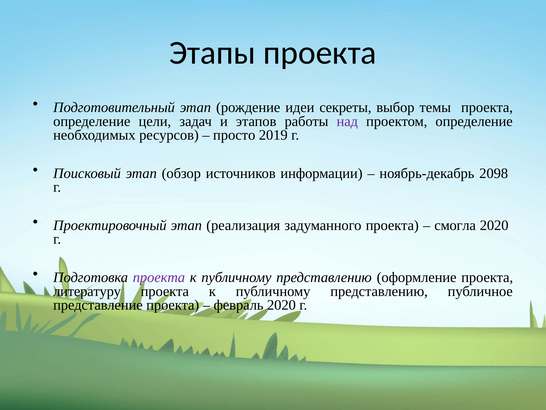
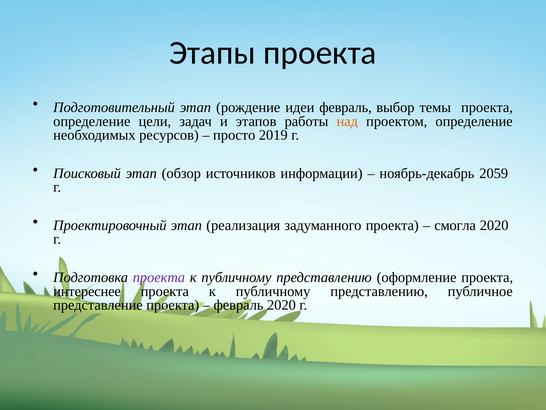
идеи секреты: секреты -> февраль (345, 107)
над colour: purple -> orange (347, 121)
2098: 2098 -> 2059 (494, 173)
литературу: литературу -> интереснее (87, 291)
